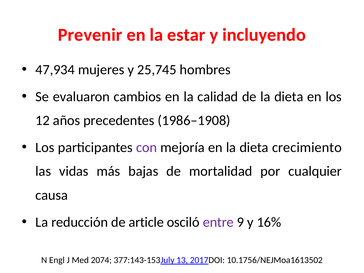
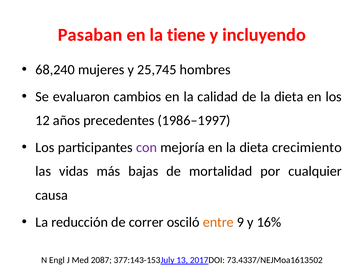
Prevenir: Prevenir -> Pasaban (90, 35)
estar: estar -> tiene (186, 35)
47,934: 47,934 -> 68,240 (55, 70)
1986–1908: 1986–1908 -> 1986–1997 (194, 120)
article: article -> correr (146, 222)
entre colour: purple -> orange (218, 222)
2074: 2074 -> 2087 (101, 260)
10.1756/NEJMoa1613502: 10.1756/NEJMoa1613502 -> 73.4337/NEJMoa1613502 (275, 260)
